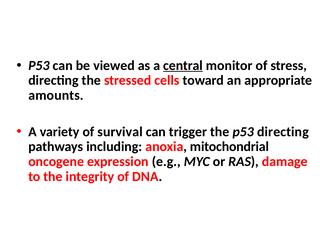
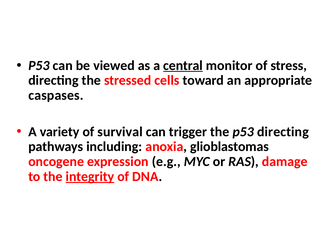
amounts: amounts -> caspases (56, 95)
mitochondrial: mitochondrial -> glioblastomas (229, 147)
integrity underline: none -> present (90, 177)
